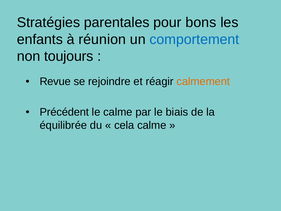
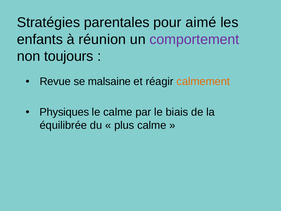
bons: bons -> aimé (201, 23)
comportement colour: blue -> purple (194, 39)
rejoindre: rejoindre -> malsaine (109, 81)
Précédent: Précédent -> Physiques (64, 112)
cela: cela -> plus (124, 125)
